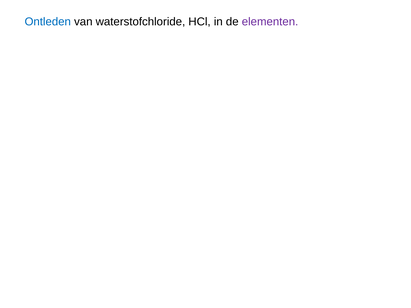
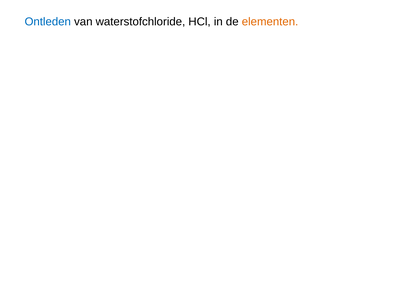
elementen colour: purple -> orange (270, 22)
